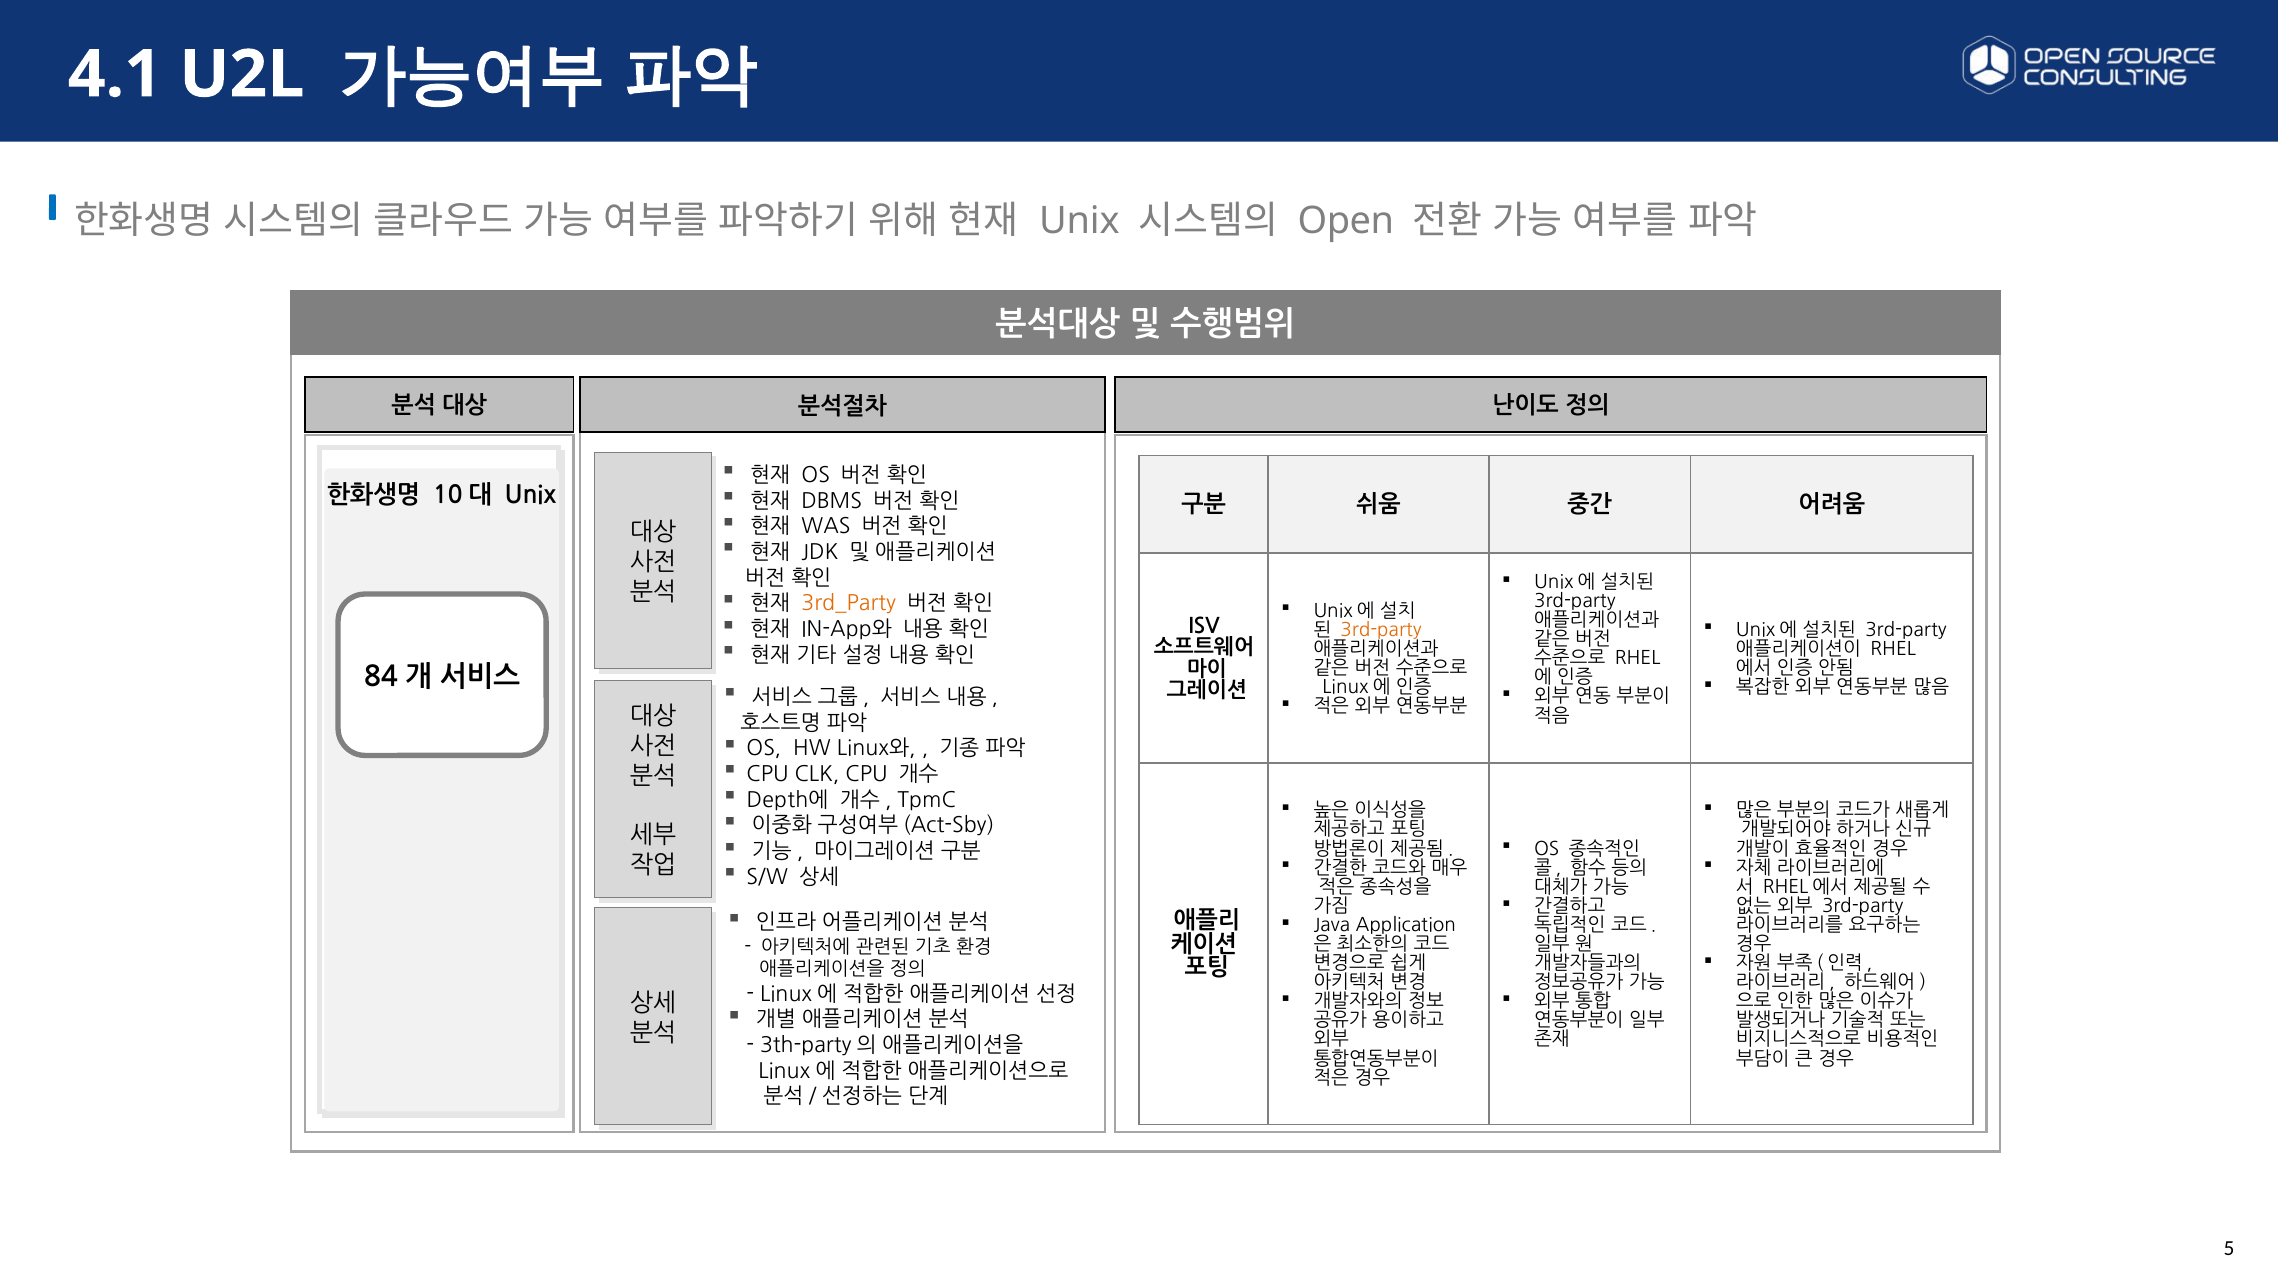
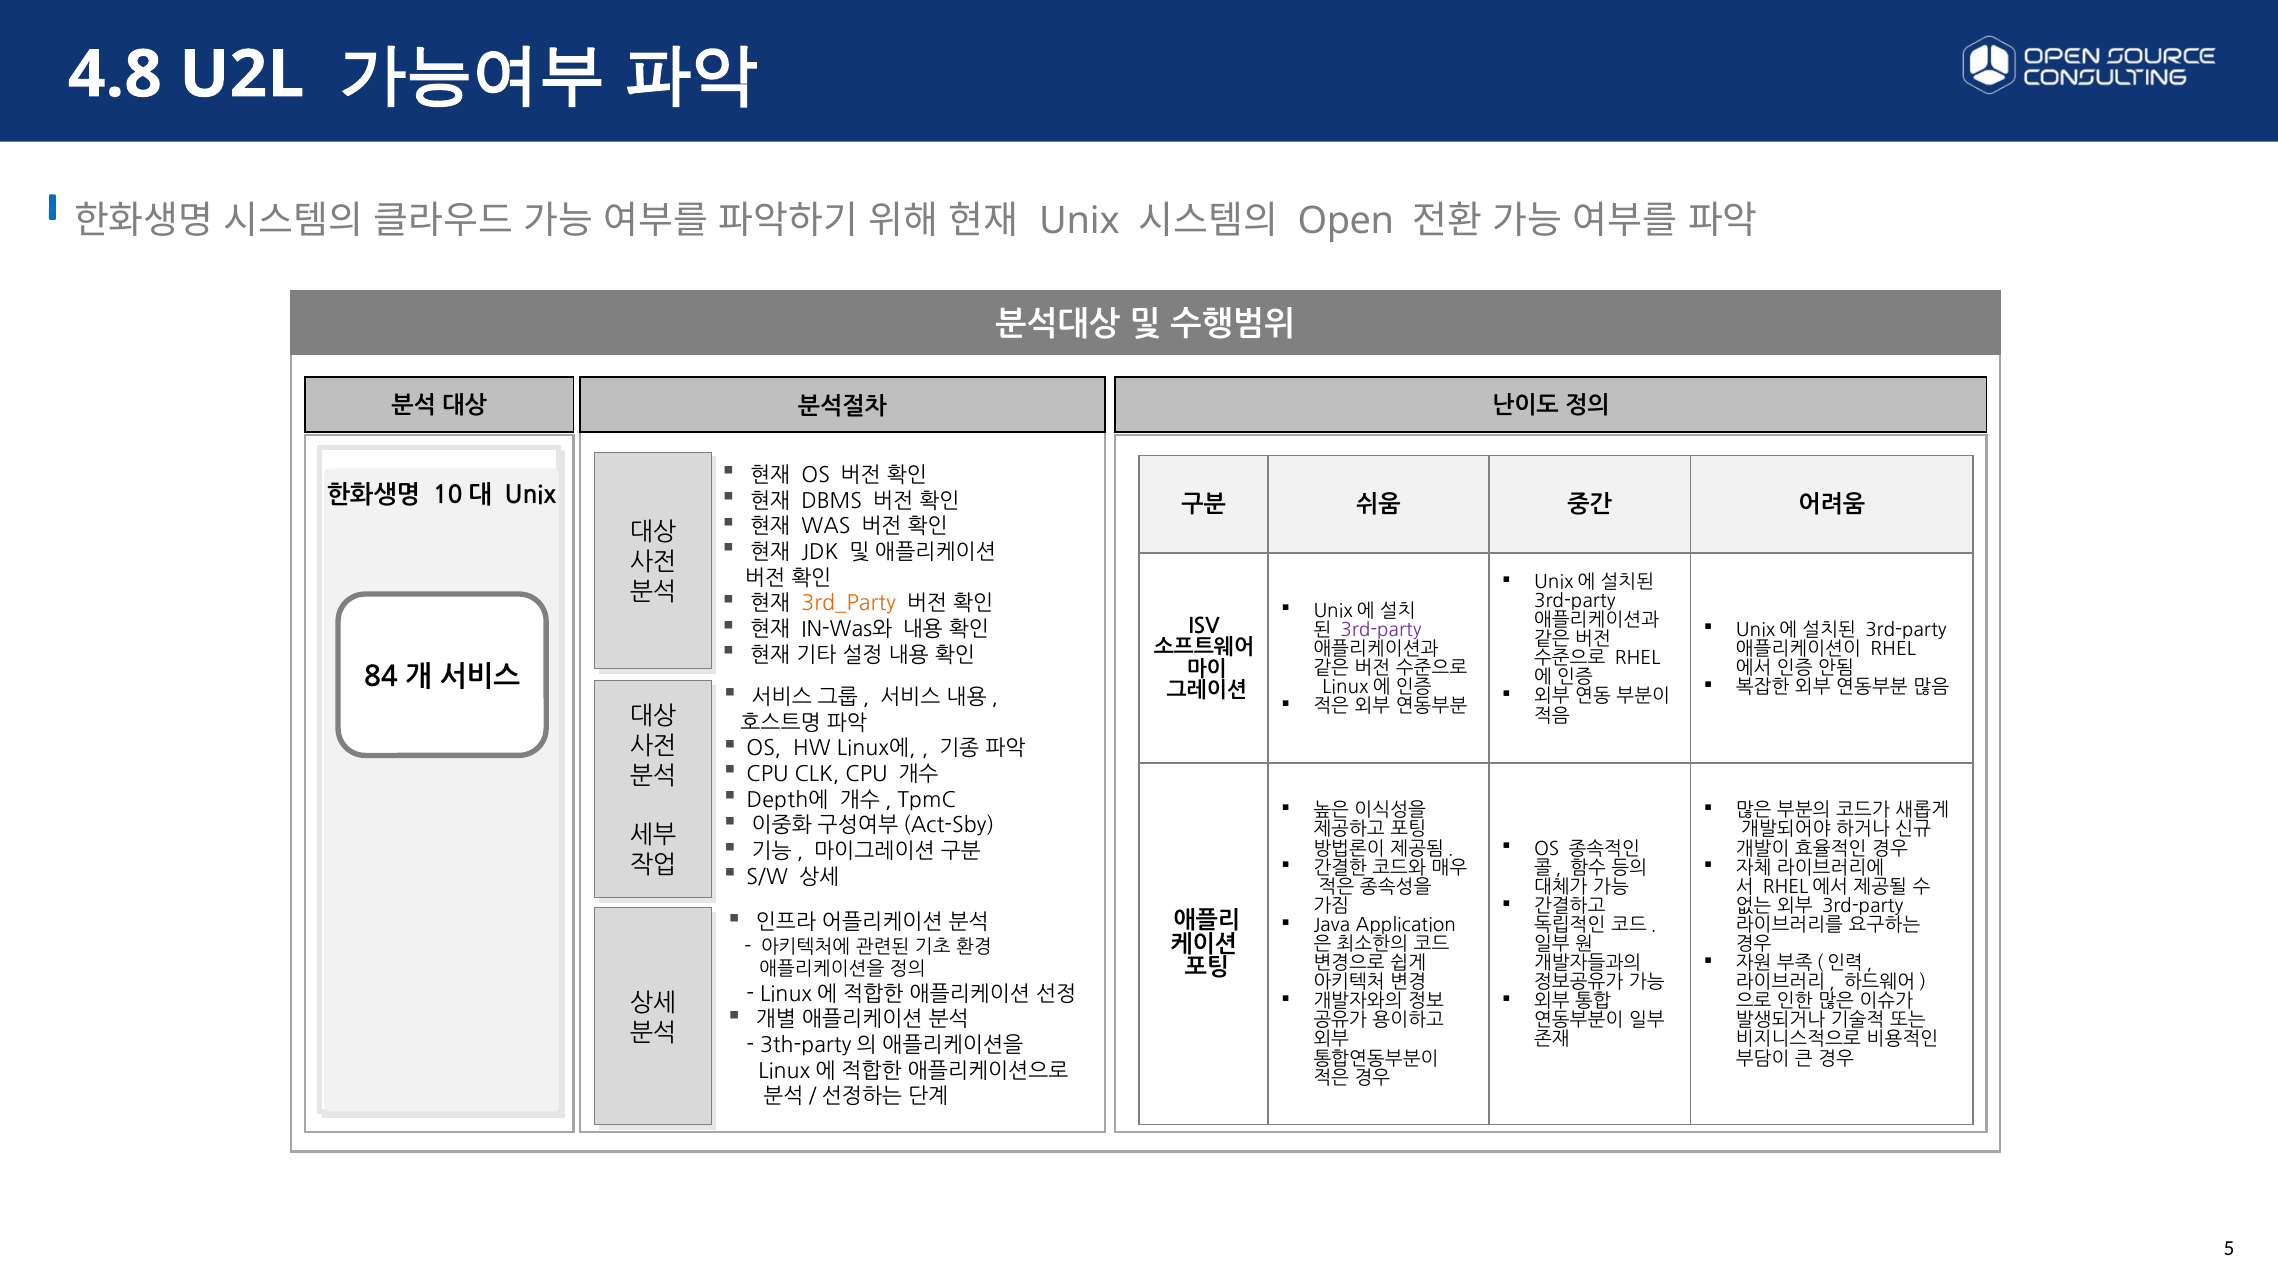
4.1: 4.1 -> 4.8 (115, 75)
IN-App와: IN-App와 -> IN-Was와 (847, 630)
3rd-party colour: orange -> purple (1381, 630)
HW Linux와: Linux와 -> Linux에 (876, 749)
